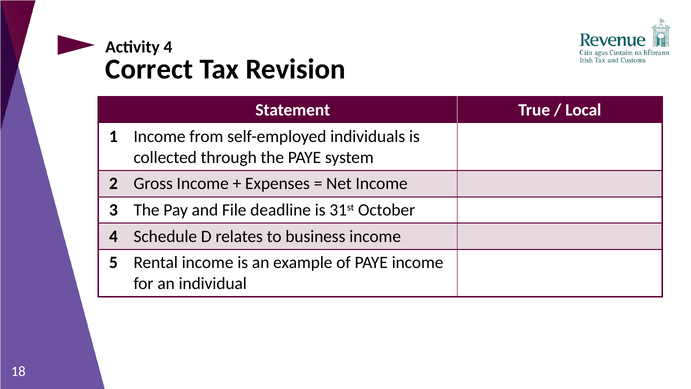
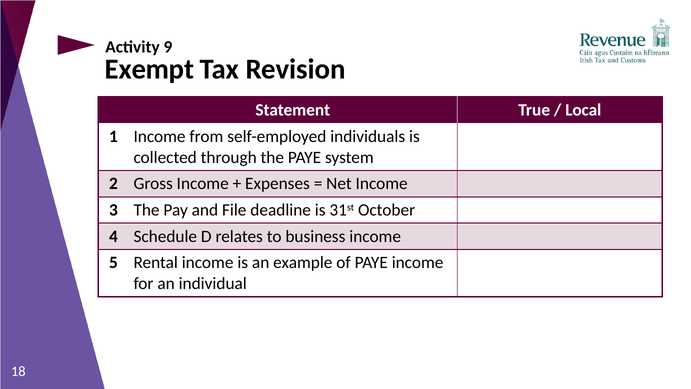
Activity 4: 4 -> 9 (168, 47)
Correct: Correct -> Exempt (150, 69)
